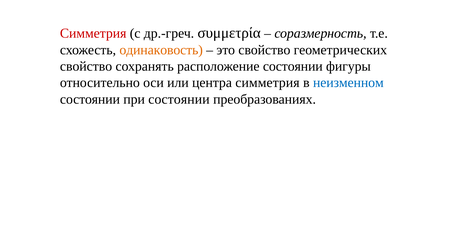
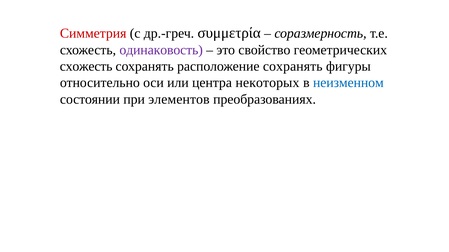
одинаковость colour: orange -> purple (161, 50)
свойство: свойство -> схожесть (86, 67)
расположение состоянии: состоянии -> сохранять (293, 67)
центра симметрия: симметрия -> некоторых (267, 83)
при состоянии: состоянии -> элементов (179, 99)
